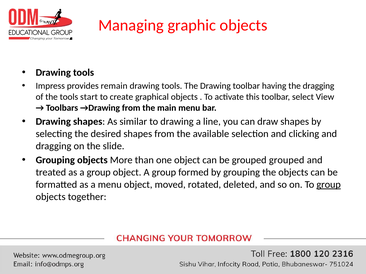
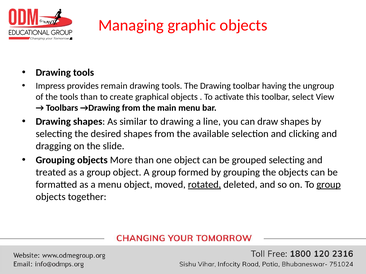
the dragging: dragging -> ungroup (318, 86)
tools start: start -> than (89, 97)
grouped grouped: grouped -> selecting (287, 160)
rotated underline: none -> present (205, 185)
